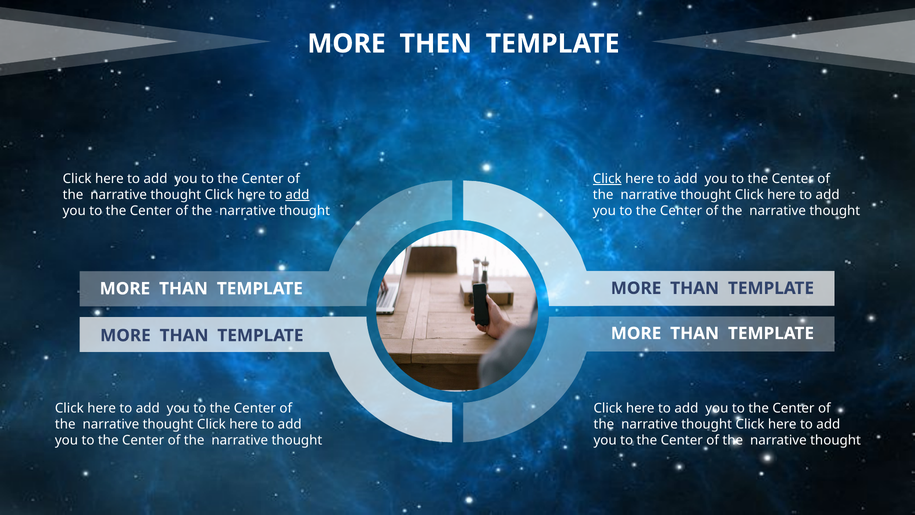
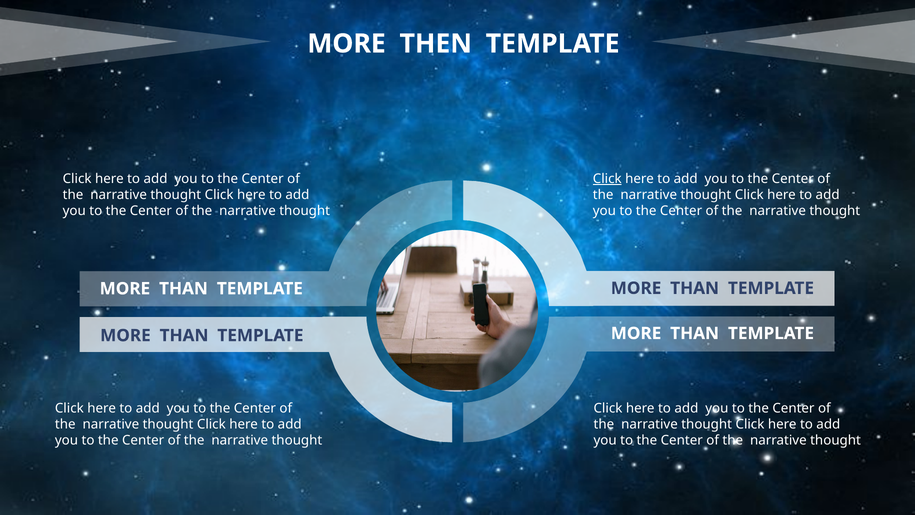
add underline: present -> none (297, 195)
